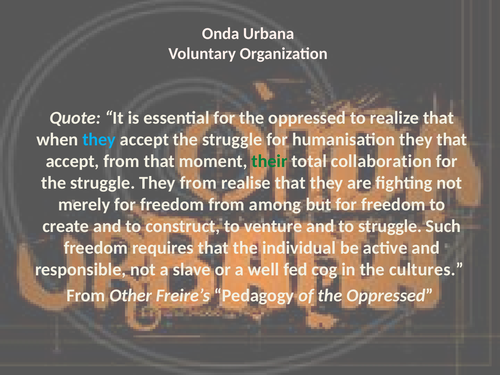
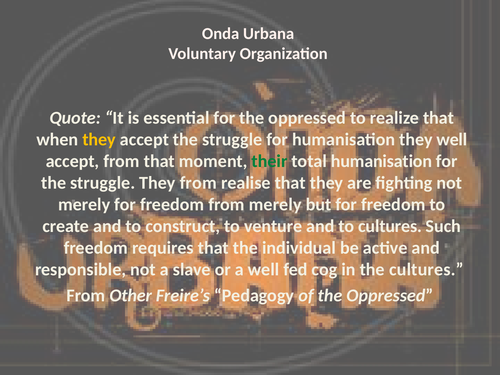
they colour: light blue -> yellow (99, 140)
they that: that -> well (452, 140)
total collaboration: collaboration -> humanisation (381, 161)
from among: among -> merely (275, 204)
to struggle: struggle -> cultures (390, 226)
